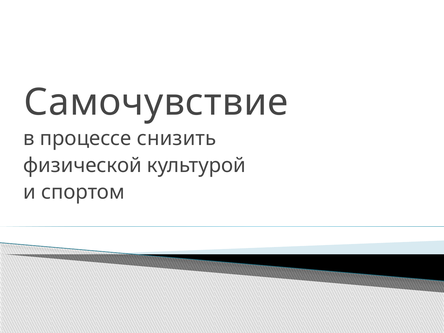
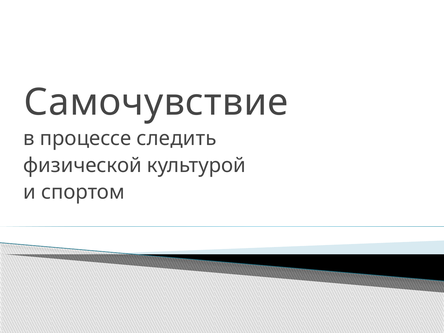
снизить: снизить -> следить (177, 138)
